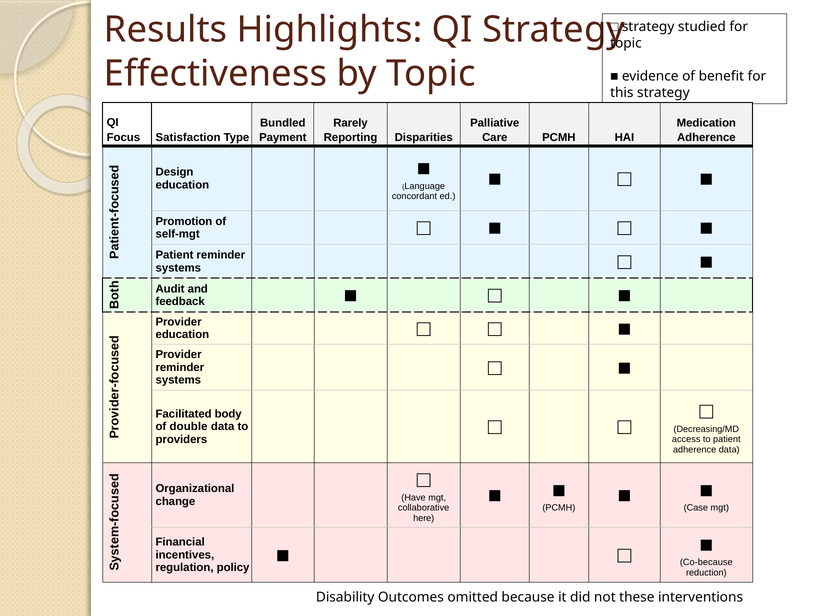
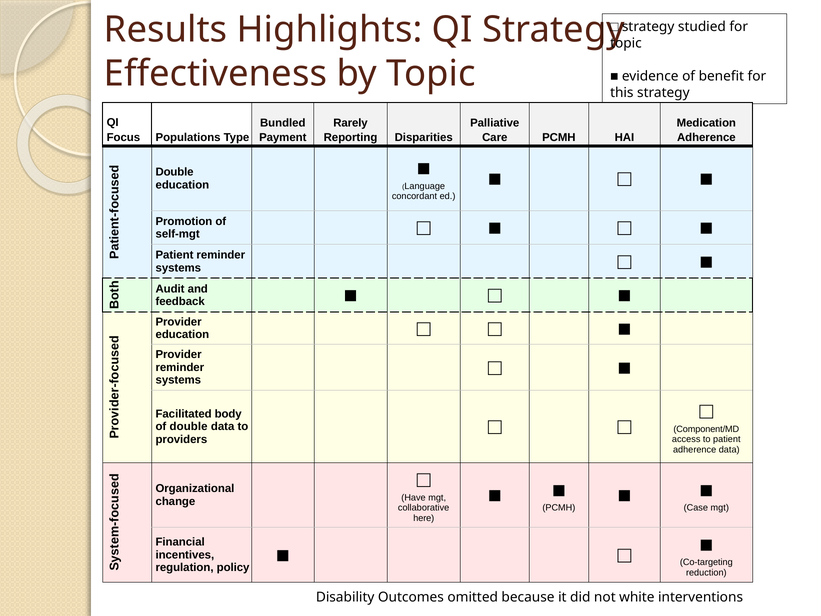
Satisfaction: Satisfaction -> Populations (188, 137)
Design: Design -> Double (175, 172)
Decreasing/MD: Decreasing/MD -> Component/MD (706, 429)
Co-because: Co-because -> Co-targeting (706, 562)
these: these -> white (637, 597)
